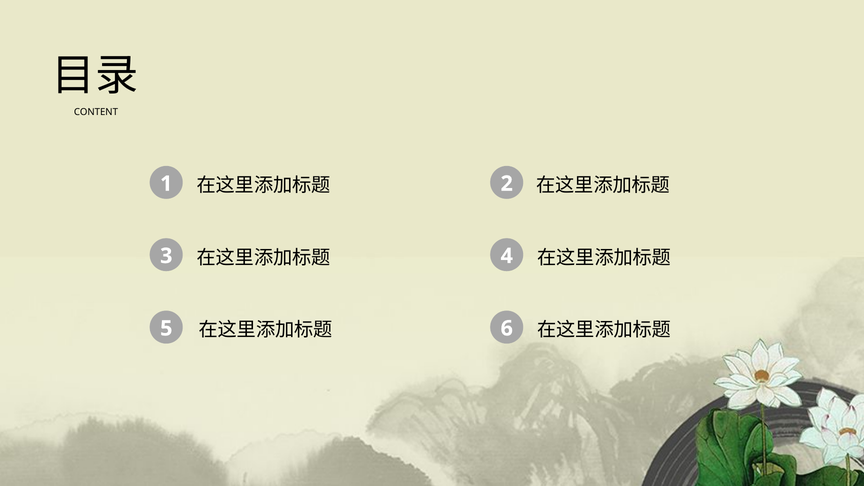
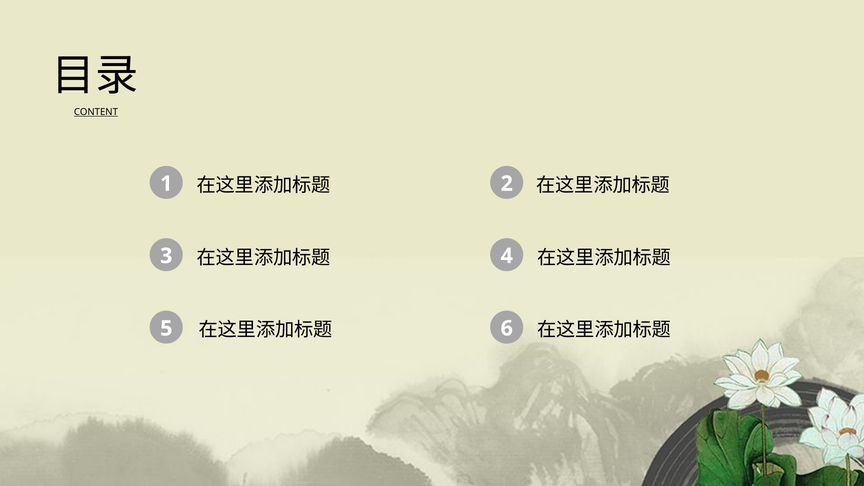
CONTENT underline: none -> present (96, 112)
